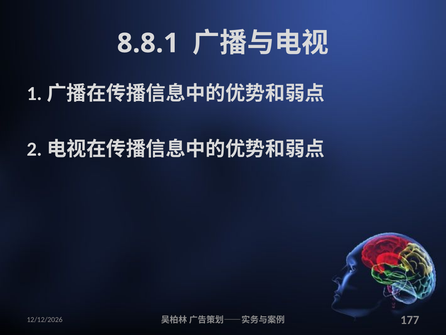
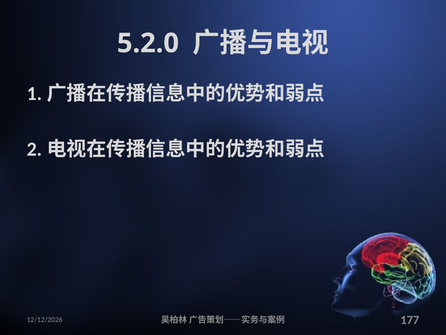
8.8.1: 8.8.1 -> 5.2.0 (148, 43)
